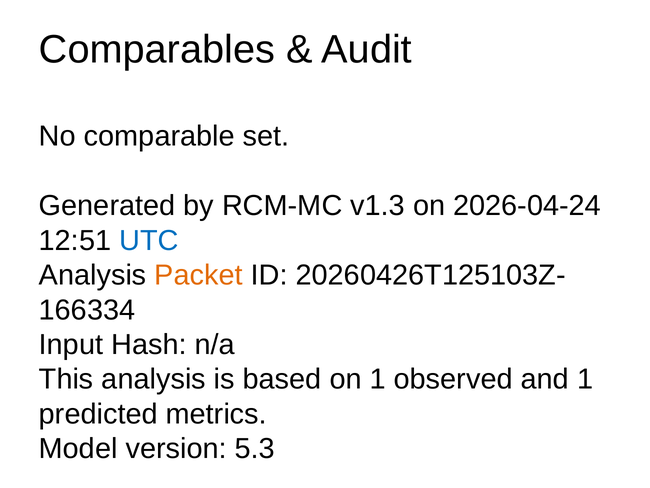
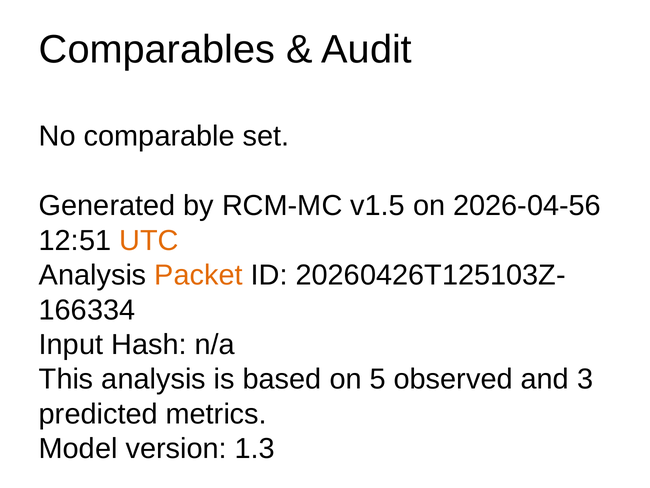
v1.3: v1.3 -> v1.5 (378, 206)
2026-04-24: 2026-04-24 -> 2026-04-56 (527, 206)
UTC colour: blue -> orange (149, 240)
on 1: 1 -> 5 (378, 379)
and 1: 1 -> 3 (585, 379)
5.3: 5.3 -> 1.3 (255, 448)
